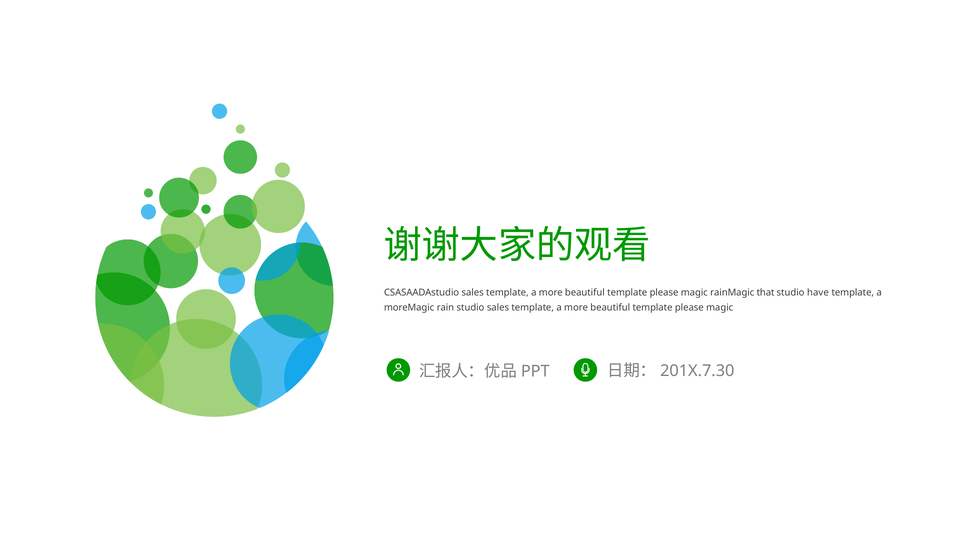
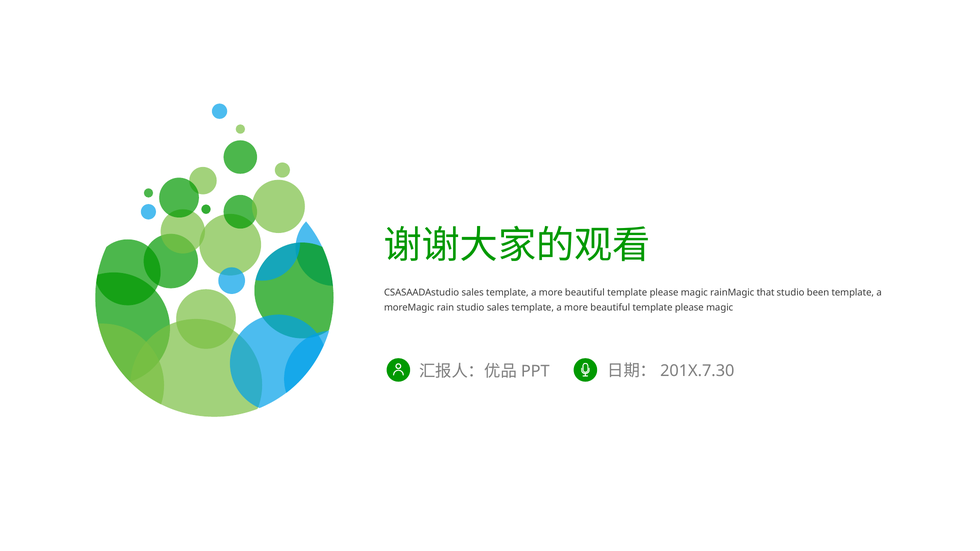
have: have -> been (818, 293)
